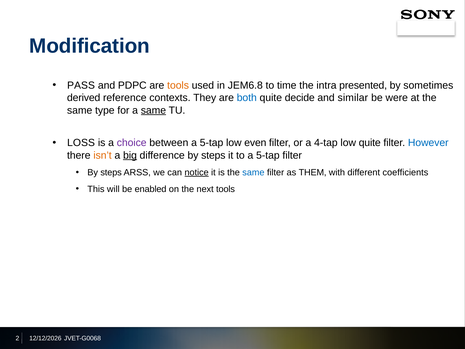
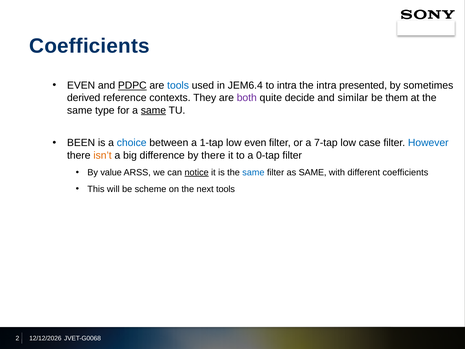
Modification: Modification -> Coefficients (89, 46)
PASS: PASS -> EVEN (81, 85)
PDPC underline: none -> present (132, 85)
tools colour: orange -> blue (178, 85)
JEM6.8: JEM6.8 -> JEM6.4 (245, 85)
to time: time -> intra (287, 85)
both colour: blue -> purple (247, 98)
were: were -> them (397, 98)
LOSS: LOSS -> BEEN (81, 143)
choice colour: purple -> blue (132, 143)
between a 5-tap: 5-tap -> 1-tap (212, 143)
4-tap: 4-tap -> 7-tap (326, 143)
low quite: quite -> case (370, 143)
big underline: present -> none (130, 155)
difference by steps: steps -> there (213, 155)
to a 5-tap: 5-tap -> 0-tap (268, 155)
steps: steps -> value (111, 172)
as THEM: THEM -> SAME (313, 172)
enabled: enabled -> scheme (151, 189)
